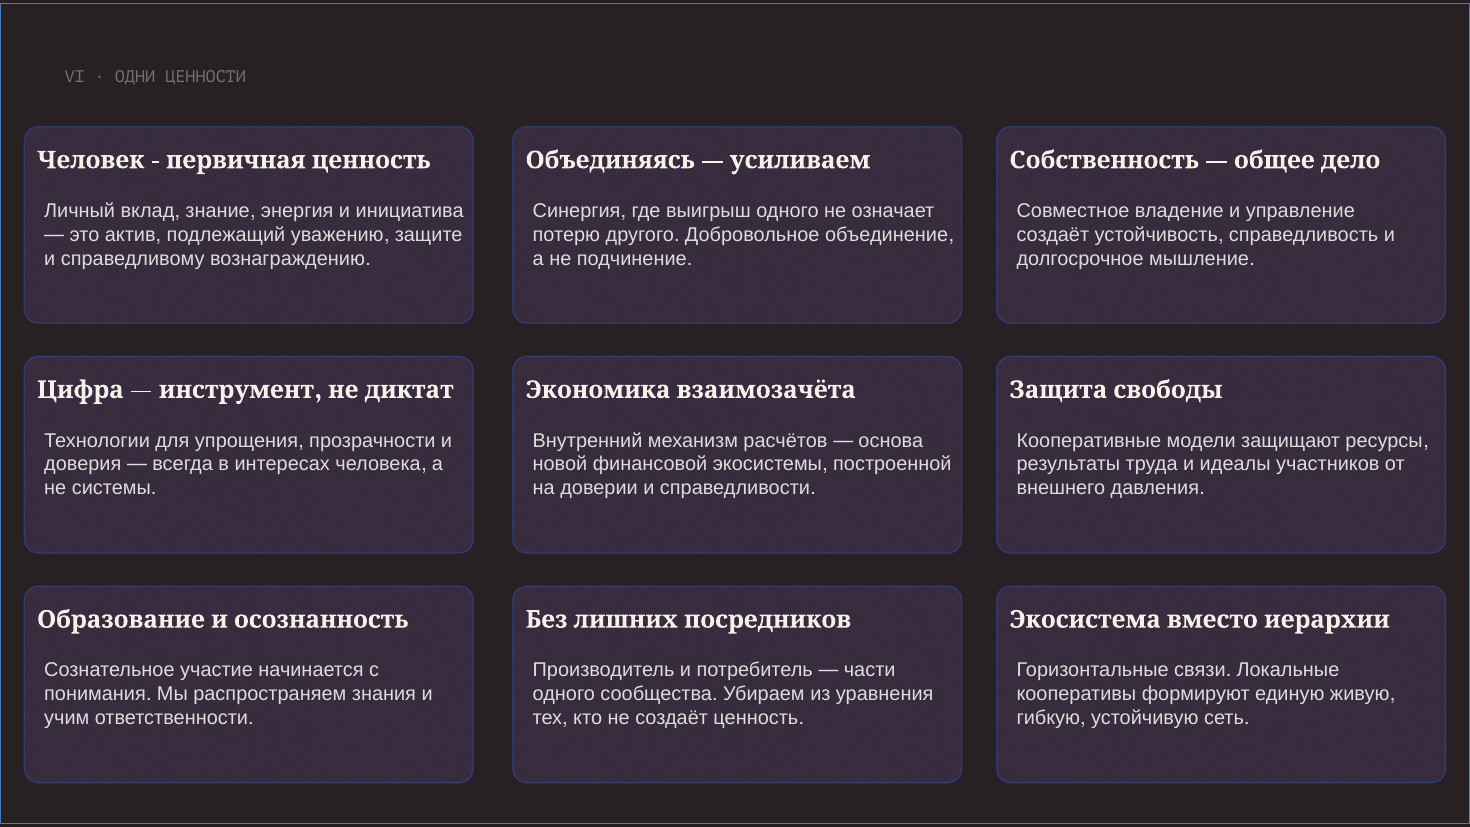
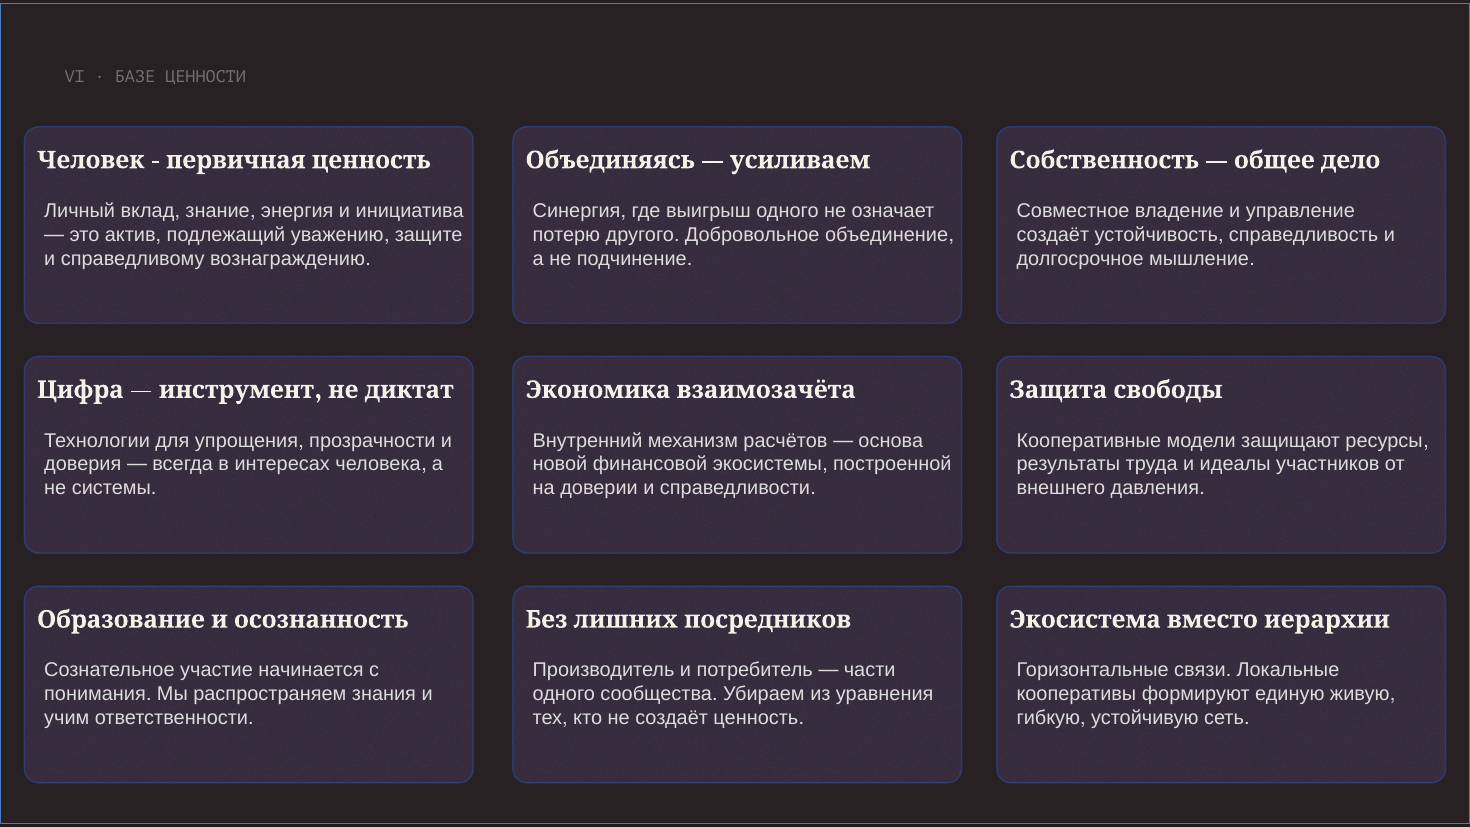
ОДНИ: ОДНИ -> БАЗЕ (135, 77)
